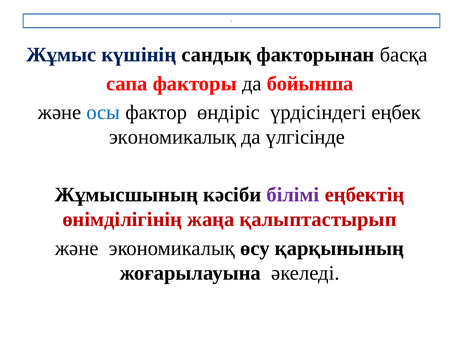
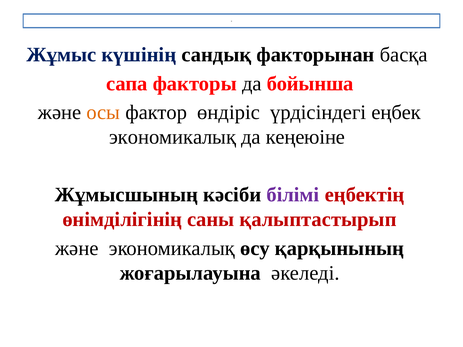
осы colour: blue -> orange (103, 113)
үлгісінде: үлгісінде -> кеңеюіне (305, 137)
жаңа: жаңа -> саны (211, 220)
